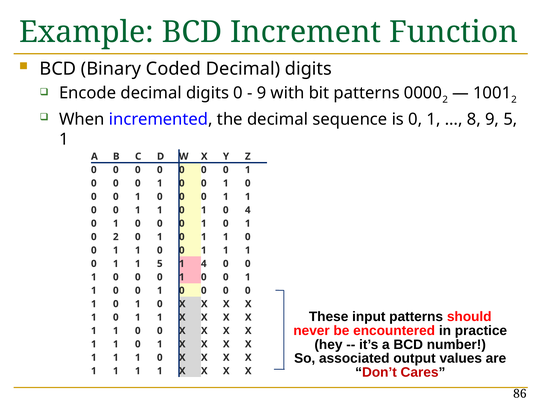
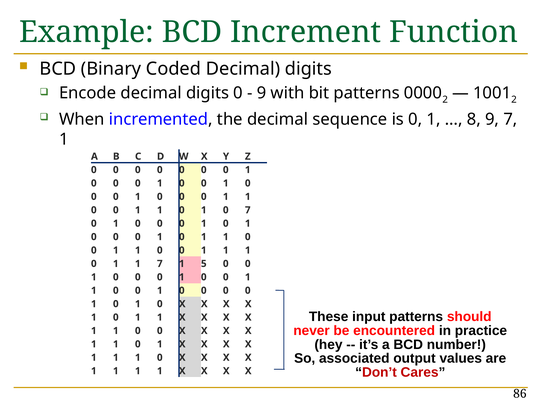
9 5: 5 -> 7 (510, 119)
0 4: 4 -> 7 (248, 210)
2: 2 -> 0 (116, 237)
1 5: 5 -> 7 (160, 263)
4: 4 -> 5 (204, 263)
